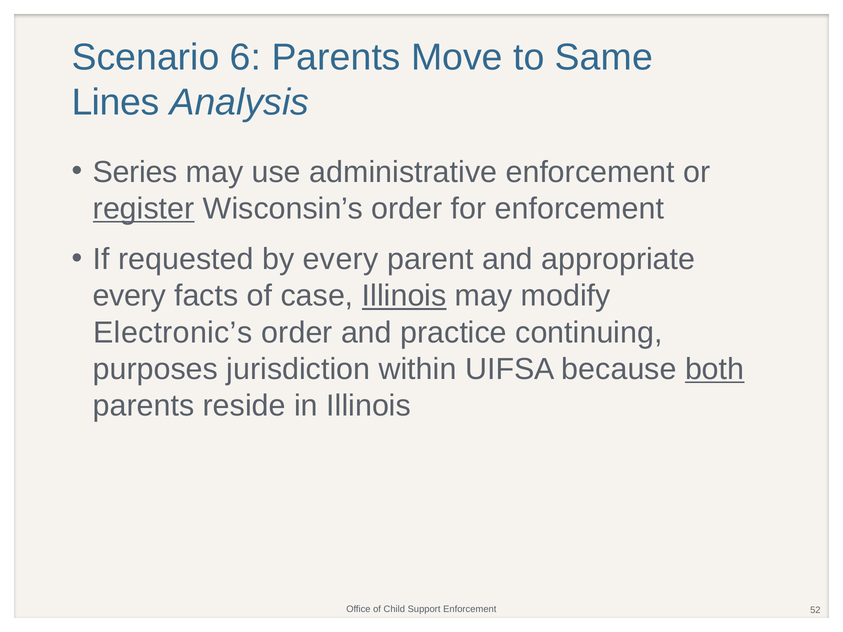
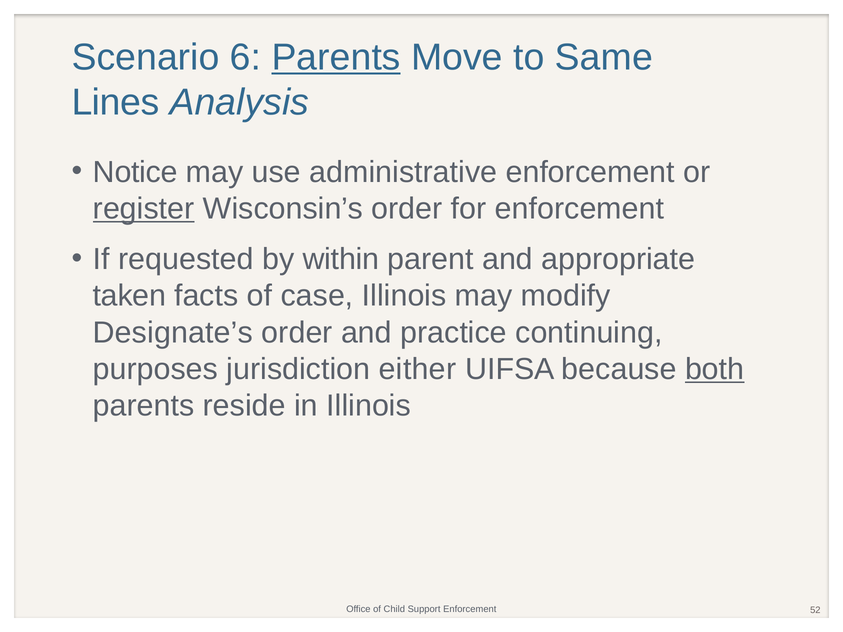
Parents underline: none -> present (336, 57)
Series: Series -> Notice (135, 172)
by every: every -> within (341, 259)
every: every -> taken (129, 296)
Illinois underline: present -> none (404, 296)
Electronic’s: Electronic’s -> Designate’s (173, 333)
within: within -> either (418, 369)
